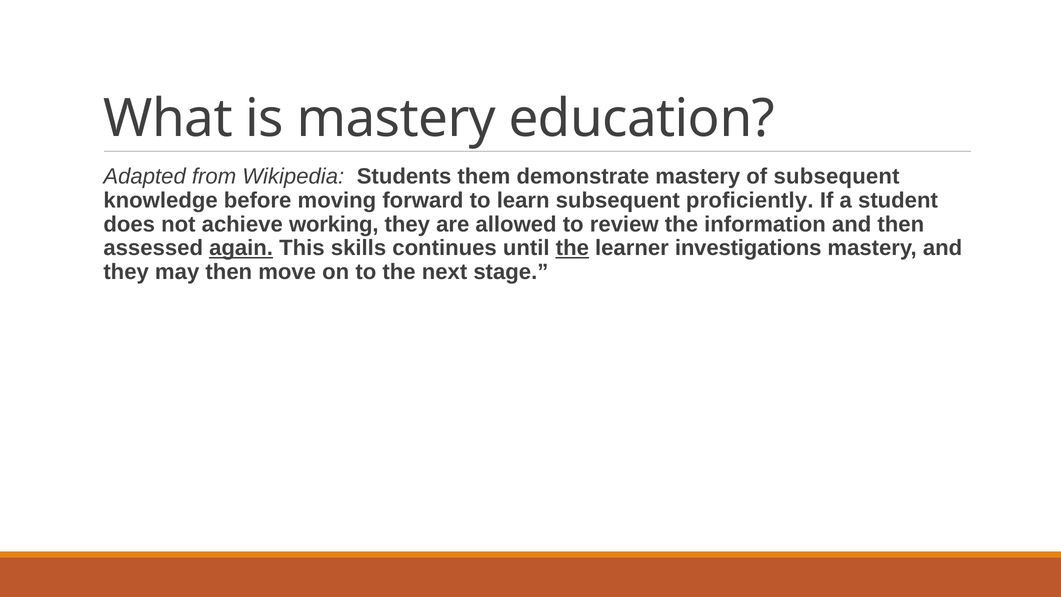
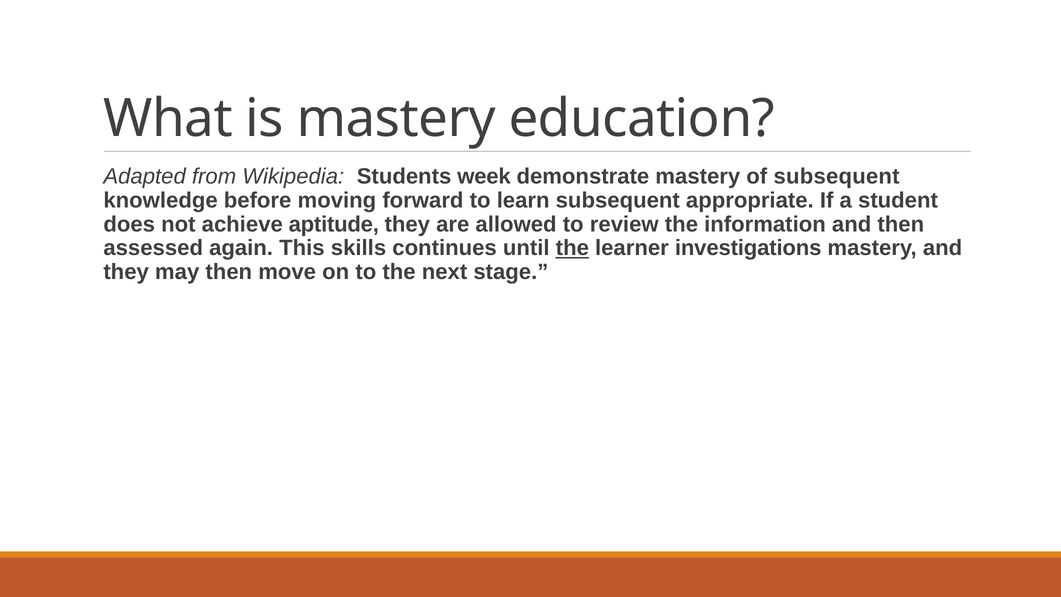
them: them -> week (484, 176)
proficiently: proficiently -> appropriate (750, 200)
working: working -> aptitude (334, 224)
again underline: present -> none (241, 248)
